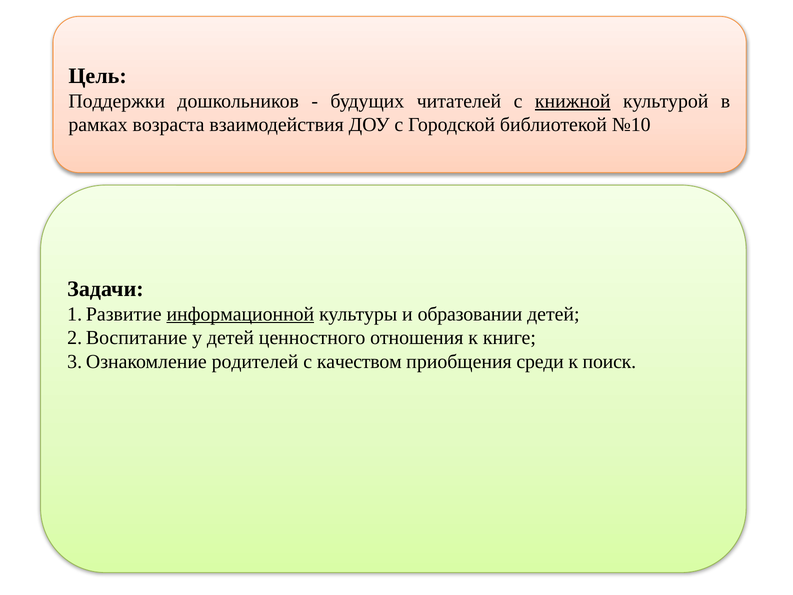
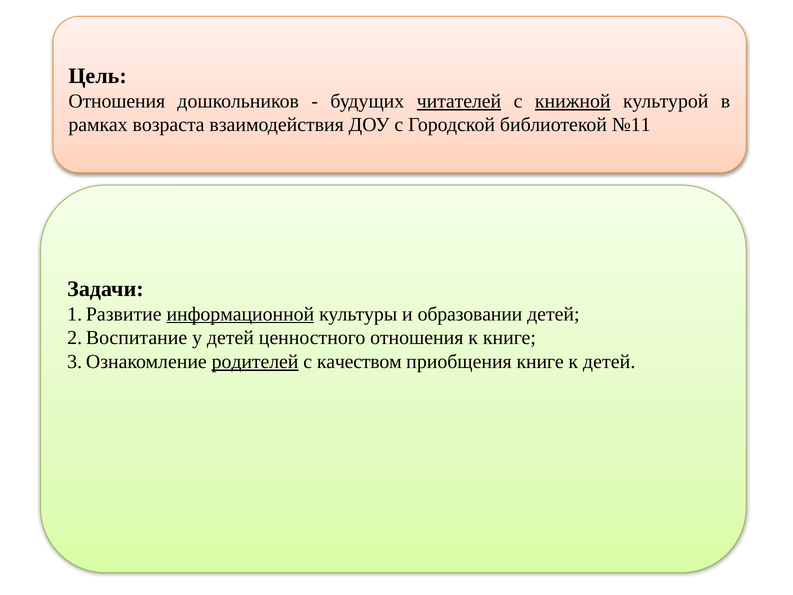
Поддержки: Поддержки -> Отношения (117, 101)
читателей underline: none -> present (459, 101)
№10: №10 -> №11 (631, 125)
родителей underline: none -> present (255, 362)
приобщения среди: среди -> книге (540, 362)
к поиск: поиск -> детей (609, 362)
